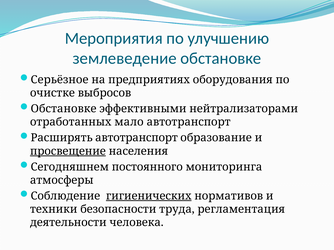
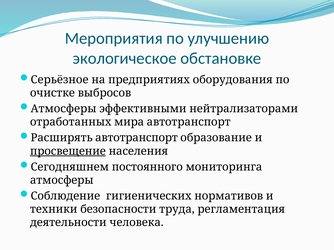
землеведение: землеведение -> экологическое (125, 59)
Обстановке: Обстановке -> Атмосферы (64, 109)
мало: мало -> мира (129, 122)
гигиенических underline: present -> none (149, 196)
